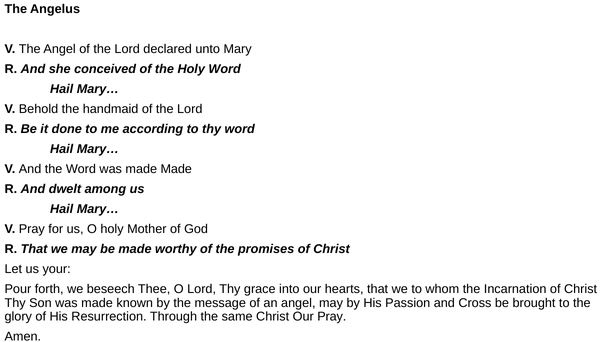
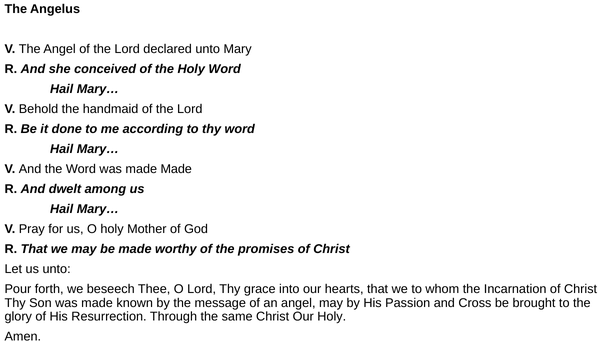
us your: your -> unto (57, 269)
Our Pray: Pray -> Holy (332, 316)
